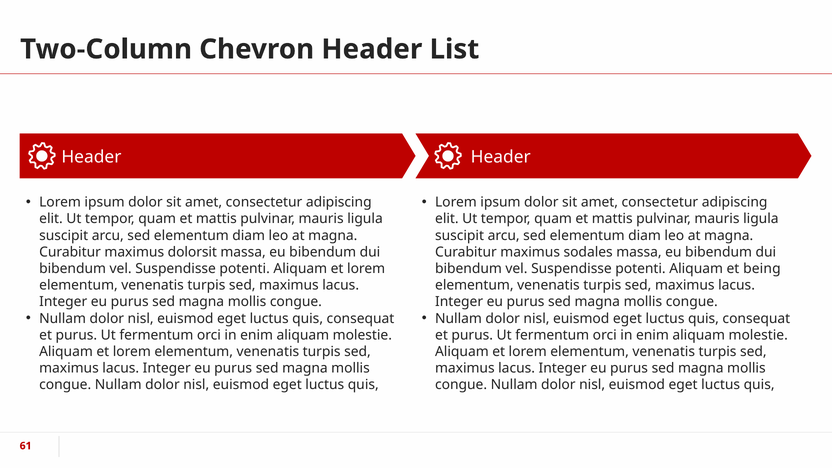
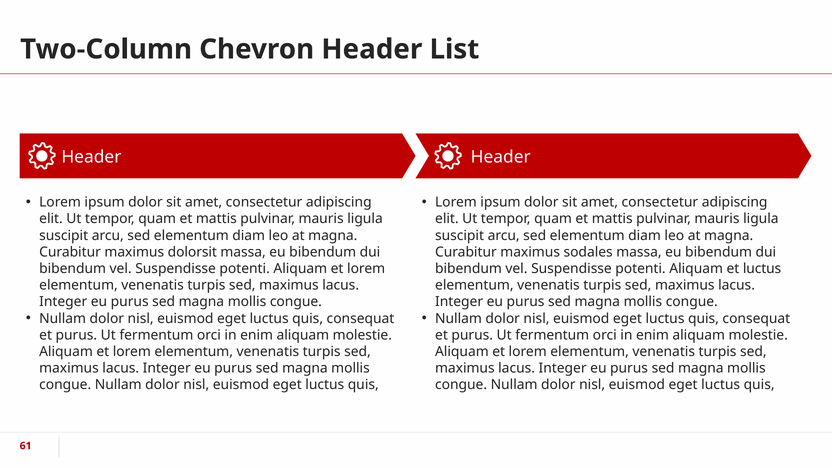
et being: being -> luctus (762, 269)
